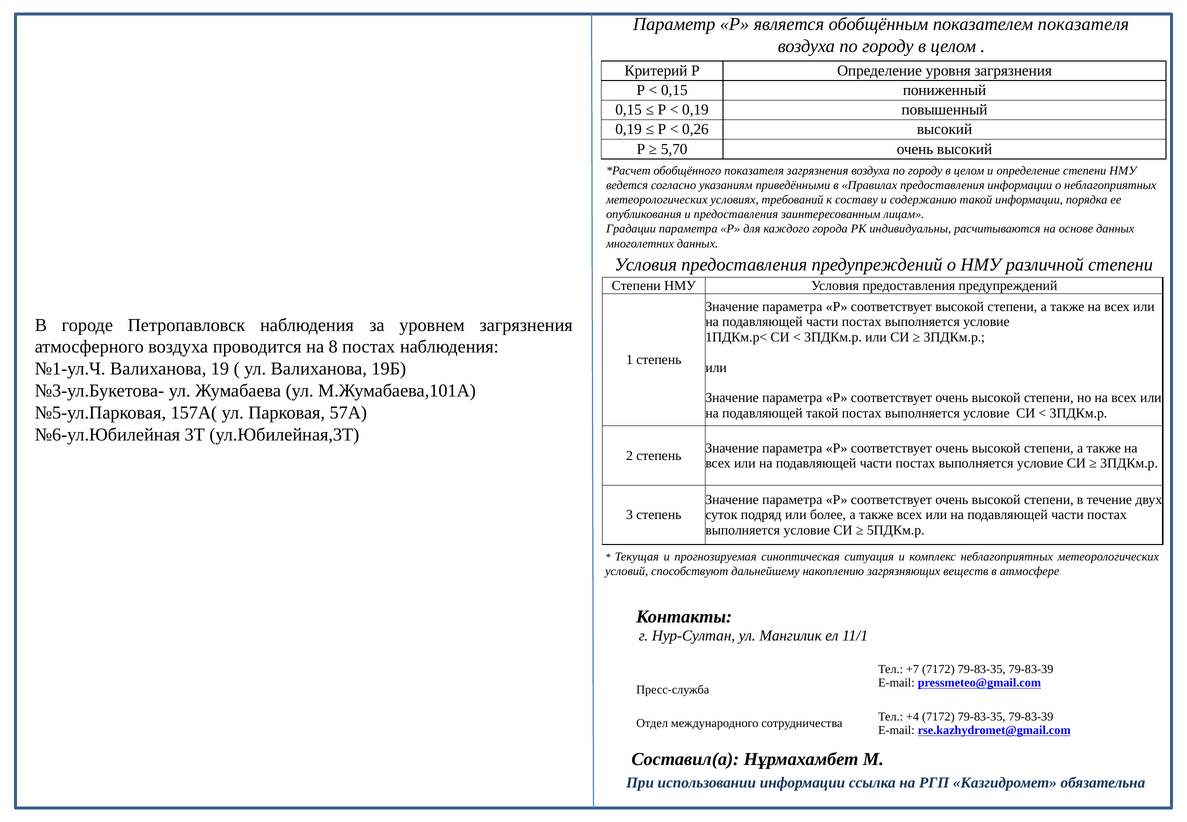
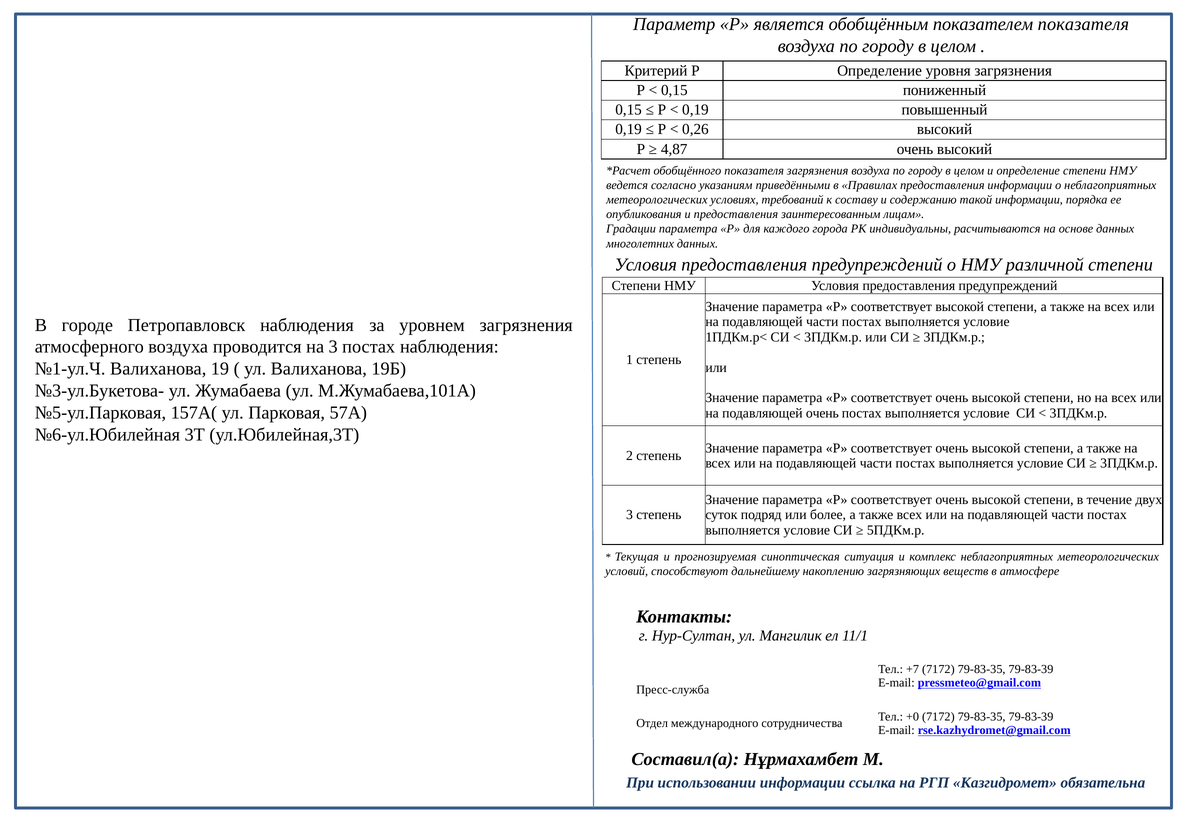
5,70: 5,70 -> 4,87 (674, 149)
на 8: 8 -> 3 (333, 347)
подавляющей такой: такой -> очень (822, 413)
+4: +4 -> +0 (913, 716)
